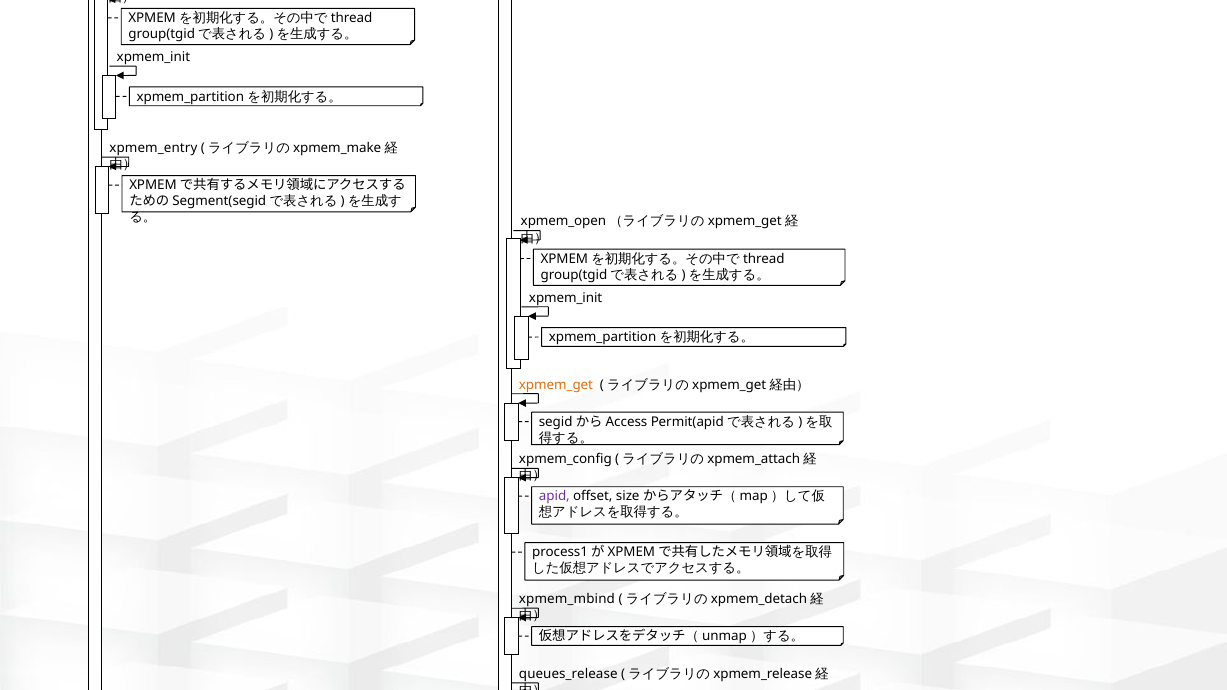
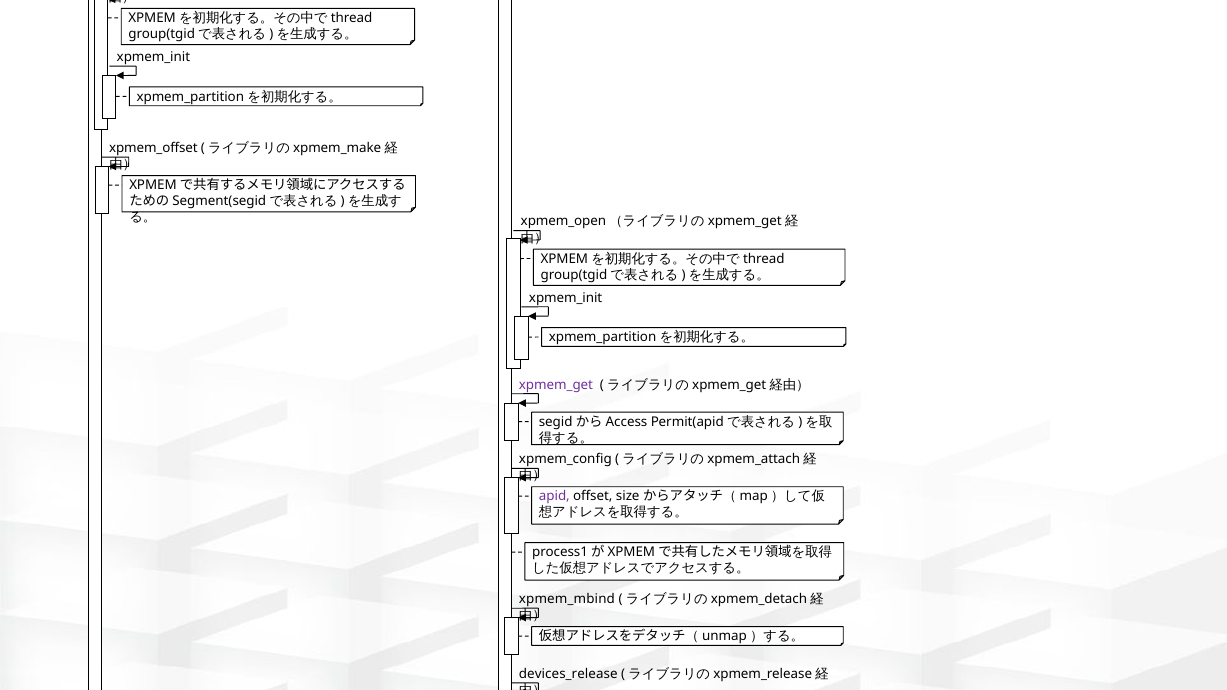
xpmem_entry: xpmem_entry -> xpmem_offset (153, 148)
xpmem_get colour: orange -> purple (556, 385)
queues_release: queues_release -> devices_release (568, 674)
